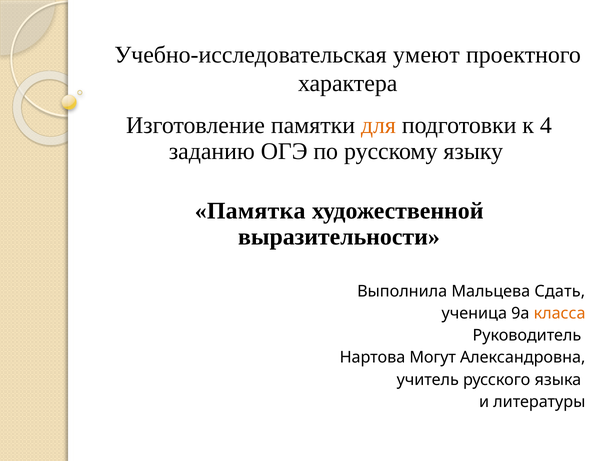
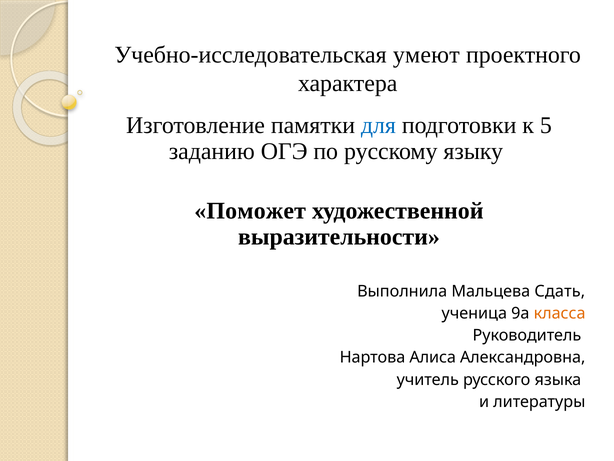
для colour: orange -> blue (378, 125)
4: 4 -> 5 (546, 125)
Памятка: Памятка -> Поможет (250, 211)
Могут: Могут -> Алиса (433, 357)
